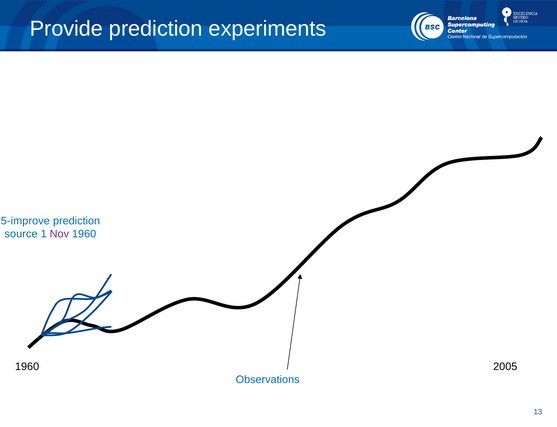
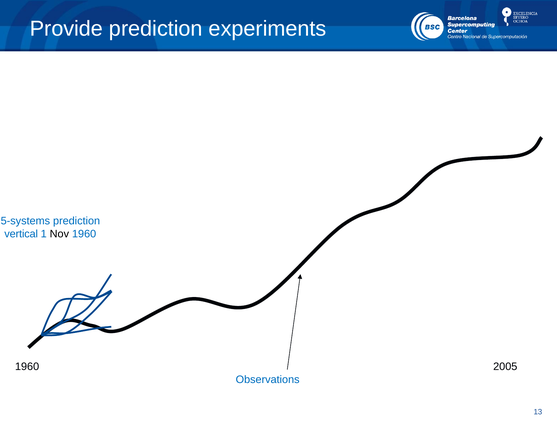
5-improve: 5-improve -> 5-systems (25, 221)
source: source -> vertical (21, 234)
Nov colour: purple -> black (59, 234)
